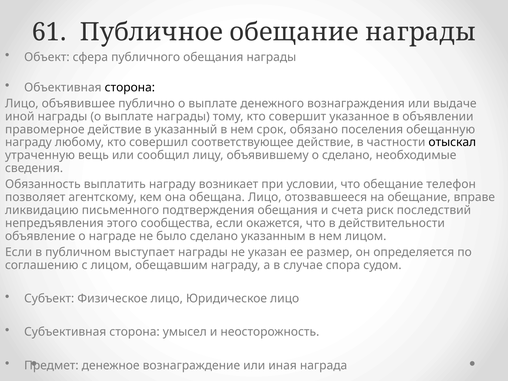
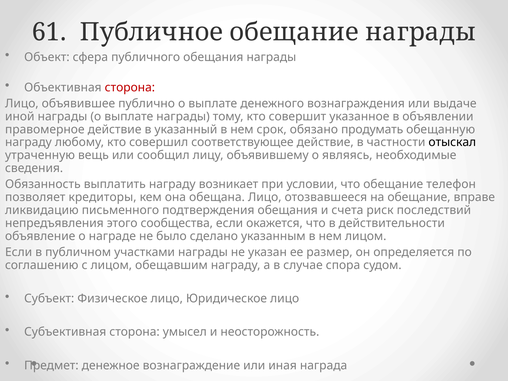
сторона colour: black -> red (130, 87)
поселения: поселения -> продумать (372, 129)
о сделано: сделано -> являясь (347, 155)
агентскому: агентскому -> кредиторы (103, 197)
выступает: выступает -> участками (145, 252)
